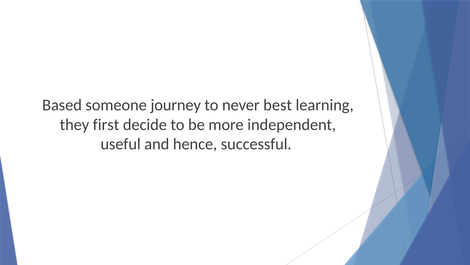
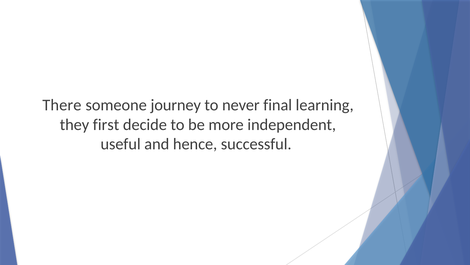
Based: Based -> There (62, 105)
best: best -> final (278, 105)
